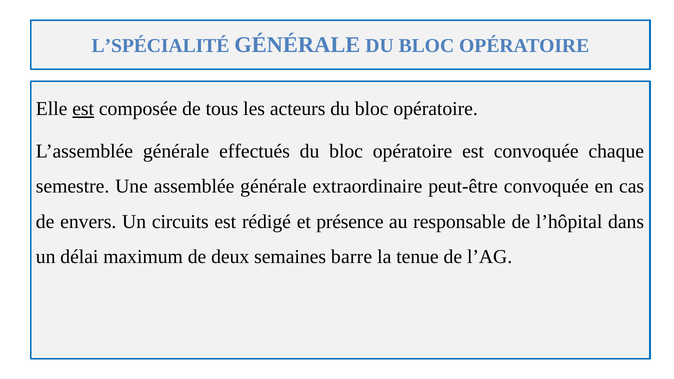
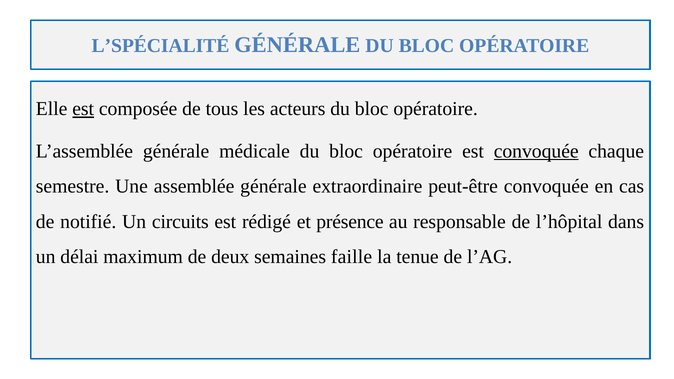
effectués: effectués -> médicale (255, 151)
convoquée underline: none -> present (536, 151)
envers: envers -> notifié (88, 222)
barre: barre -> faille (352, 257)
